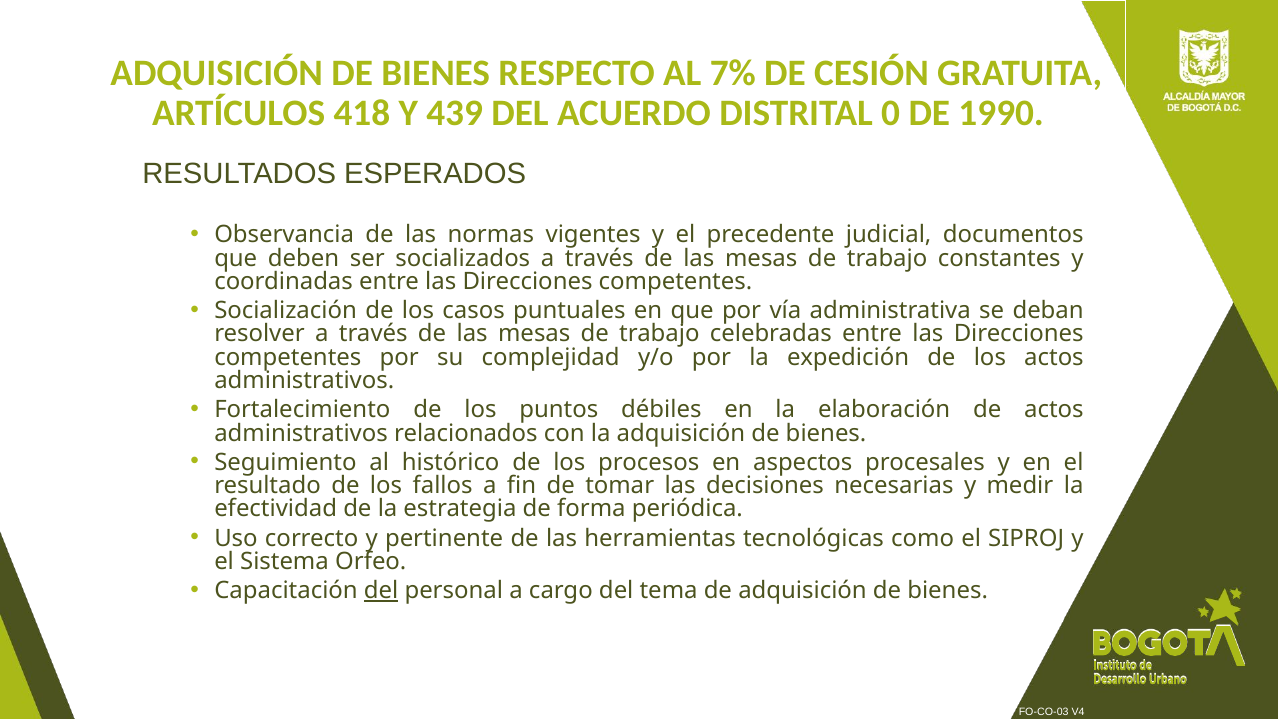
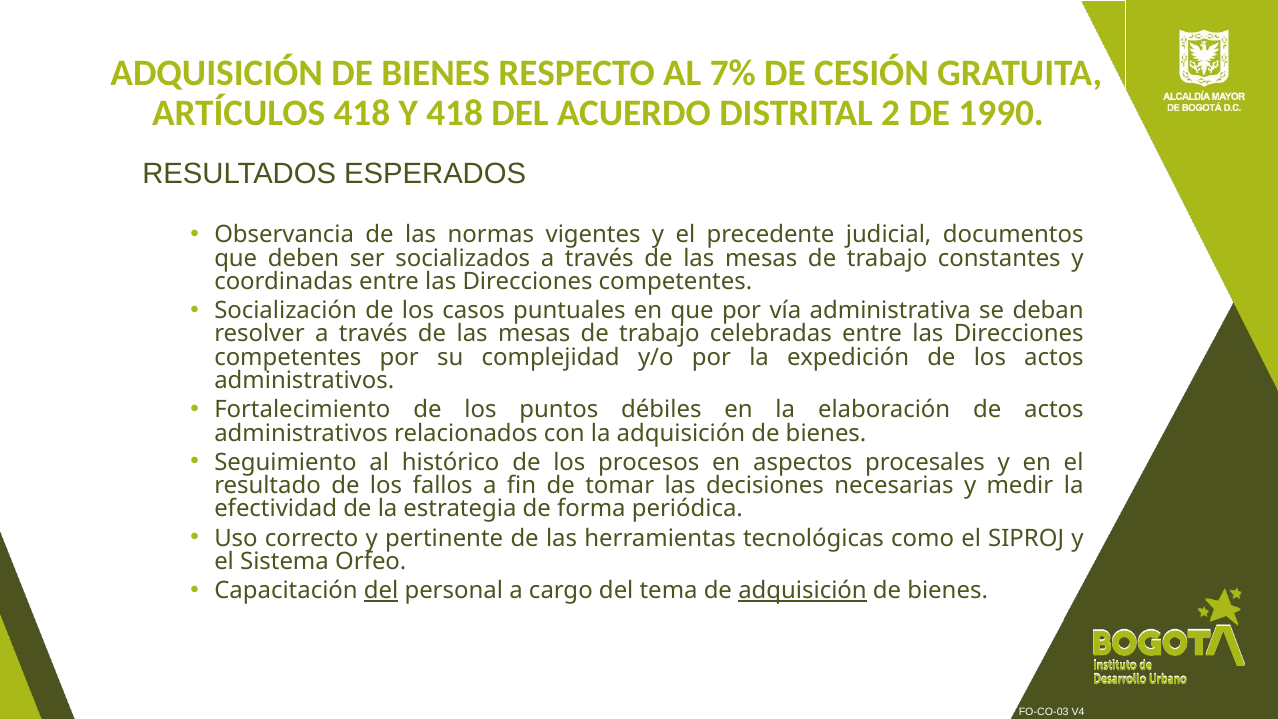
Y 439: 439 -> 418 (455, 113)
0: 0 -> 2 (891, 113)
adquisición underline: none -> present (802, 591)
